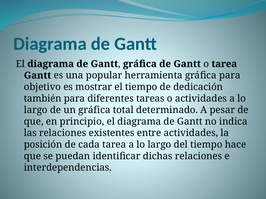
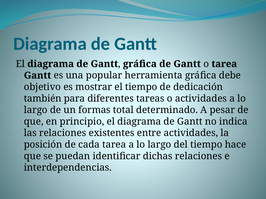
gráfica para: para -> debe (230, 76)
un gráfica: gráfica -> formas (94, 110)
